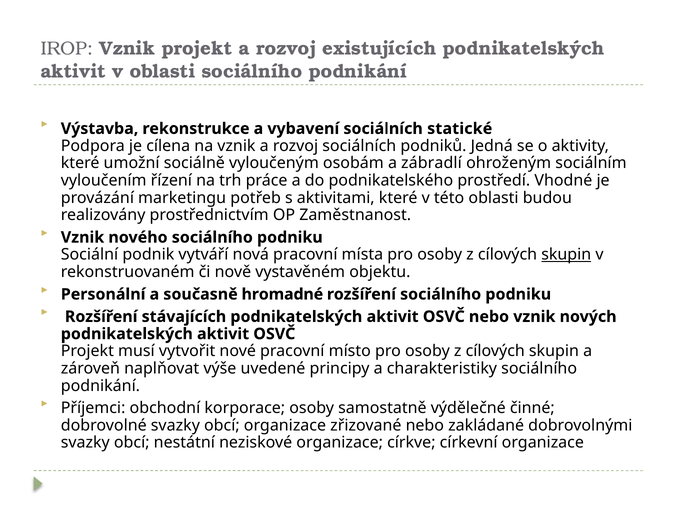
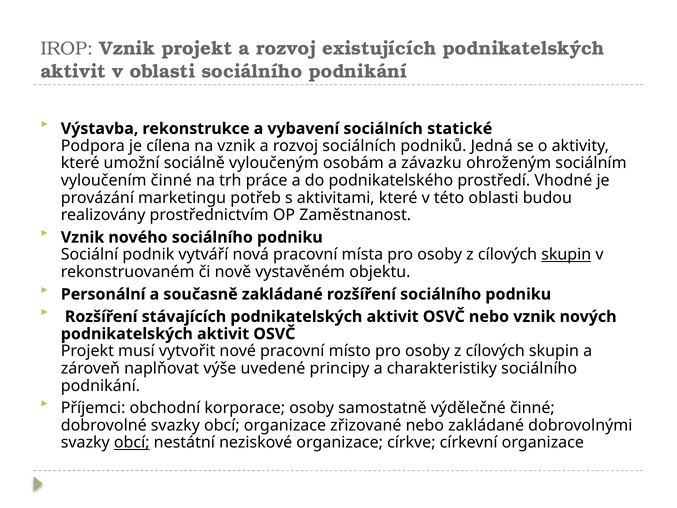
zábradlí: zábradlí -> závazku (431, 163)
vyloučením řízení: řízení -> činné (171, 180)
současně hromadné: hromadné -> zakládané (282, 294)
obcí underline: none -> present (132, 442)
